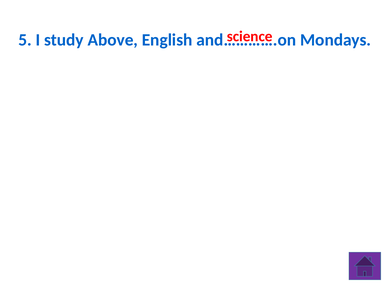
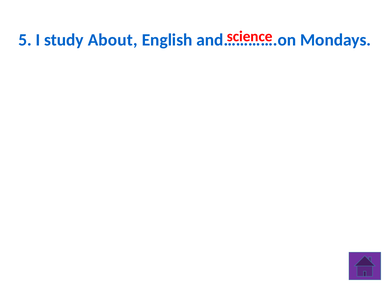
Above: Above -> About (113, 40)
